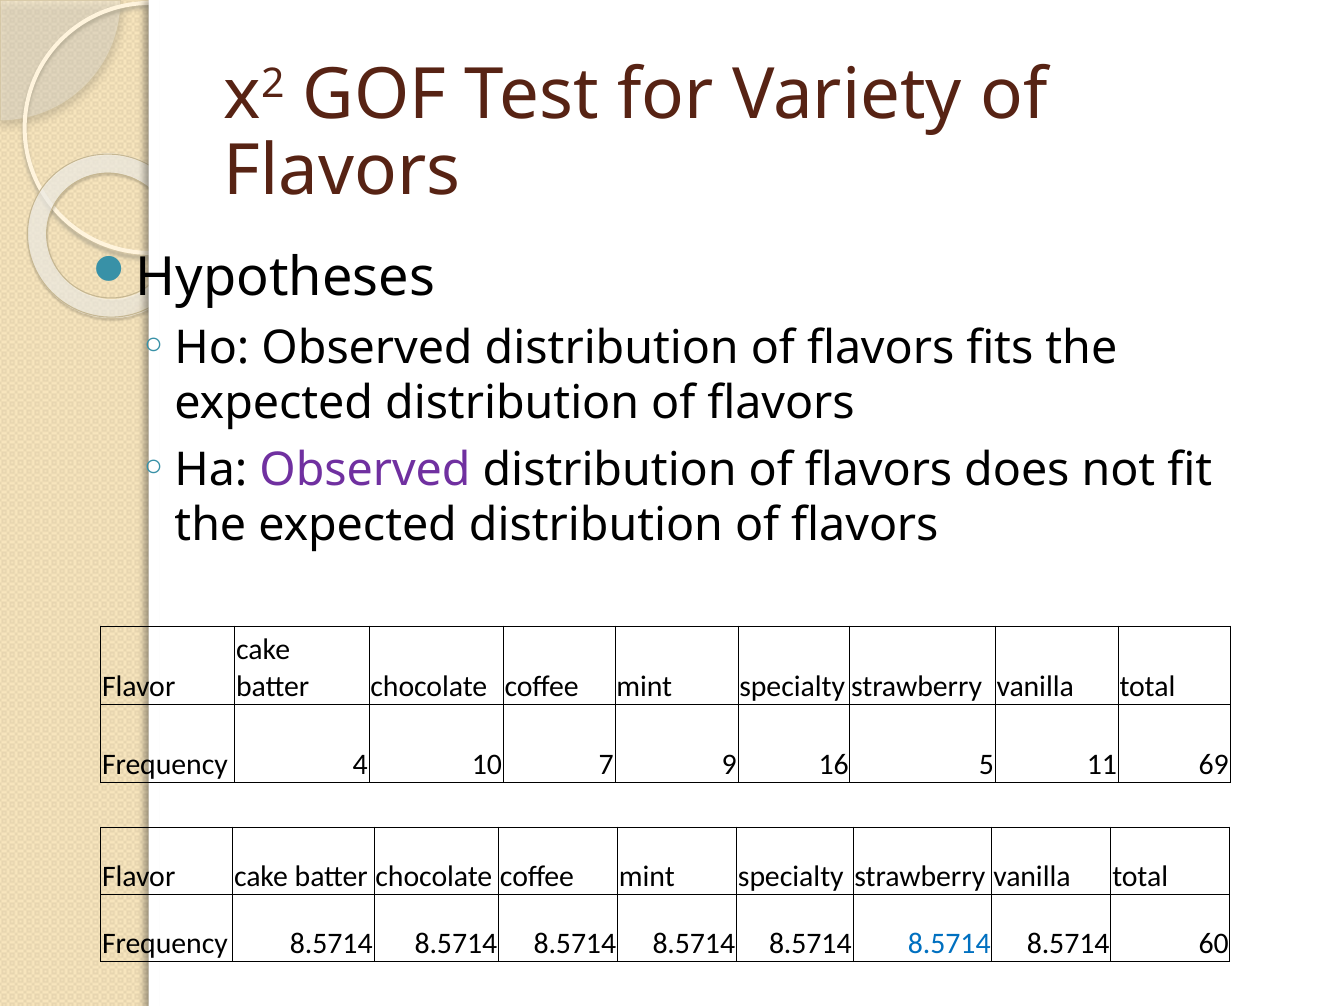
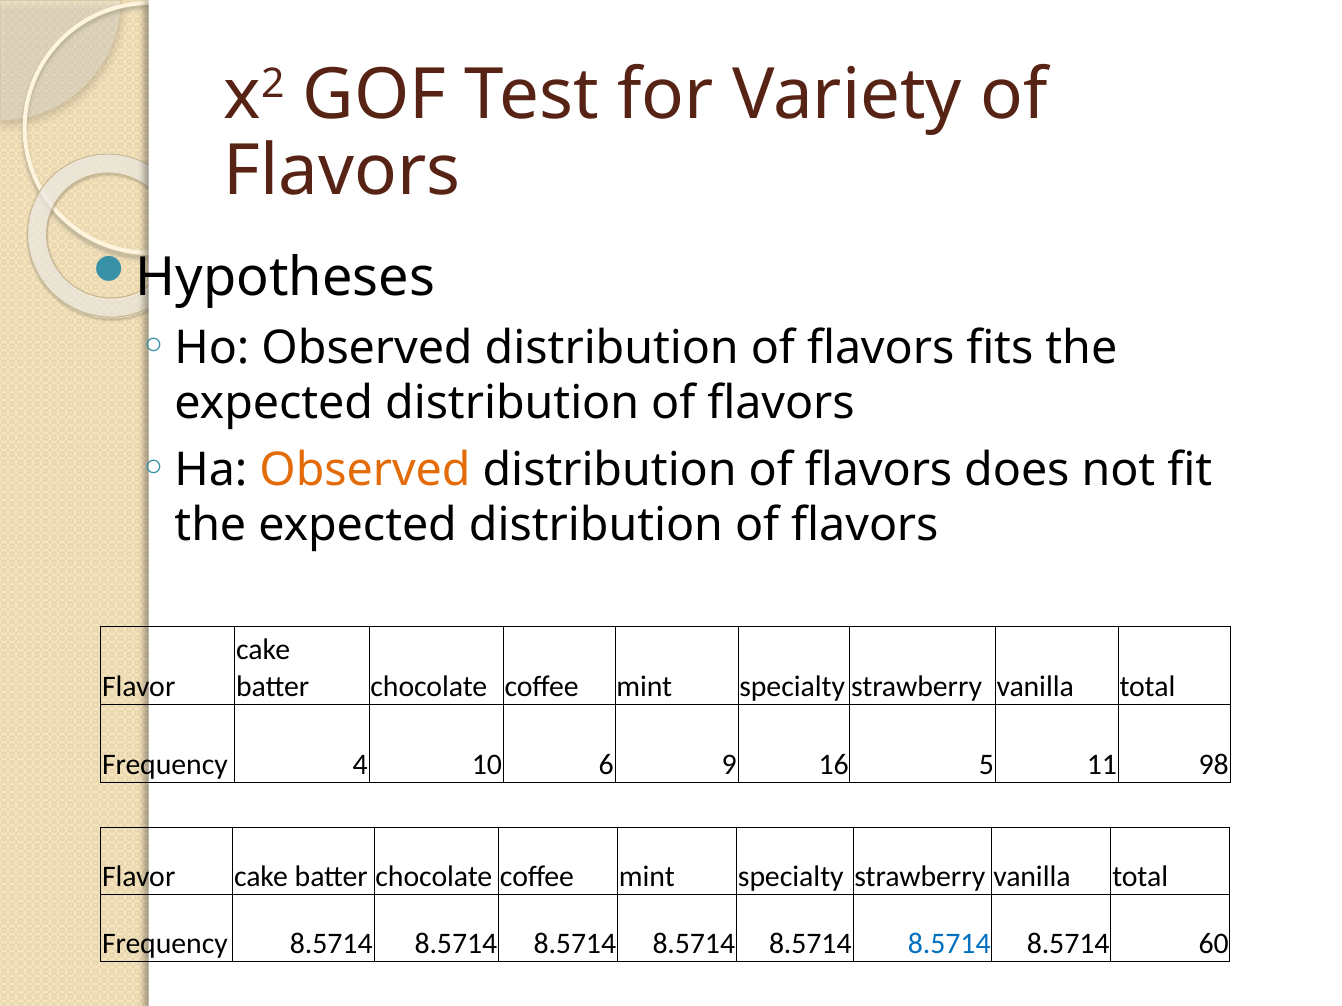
Observed colour: purple -> orange (365, 470)
7: 7 -> 6 (606, 765)
69: 69 -> 98 (1214, 765)
